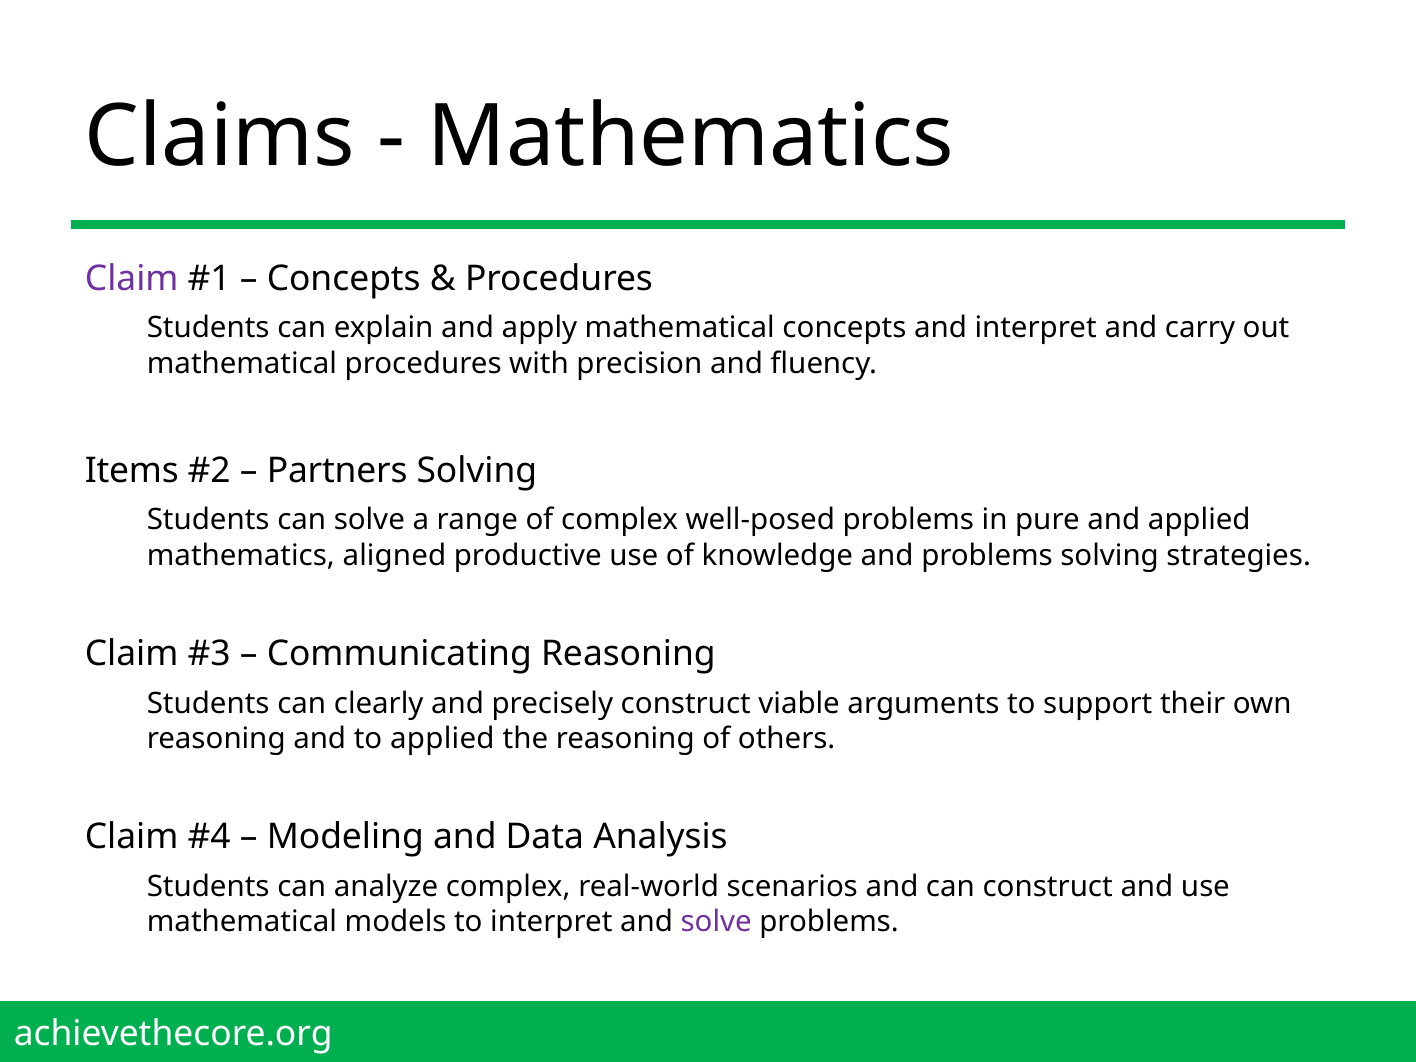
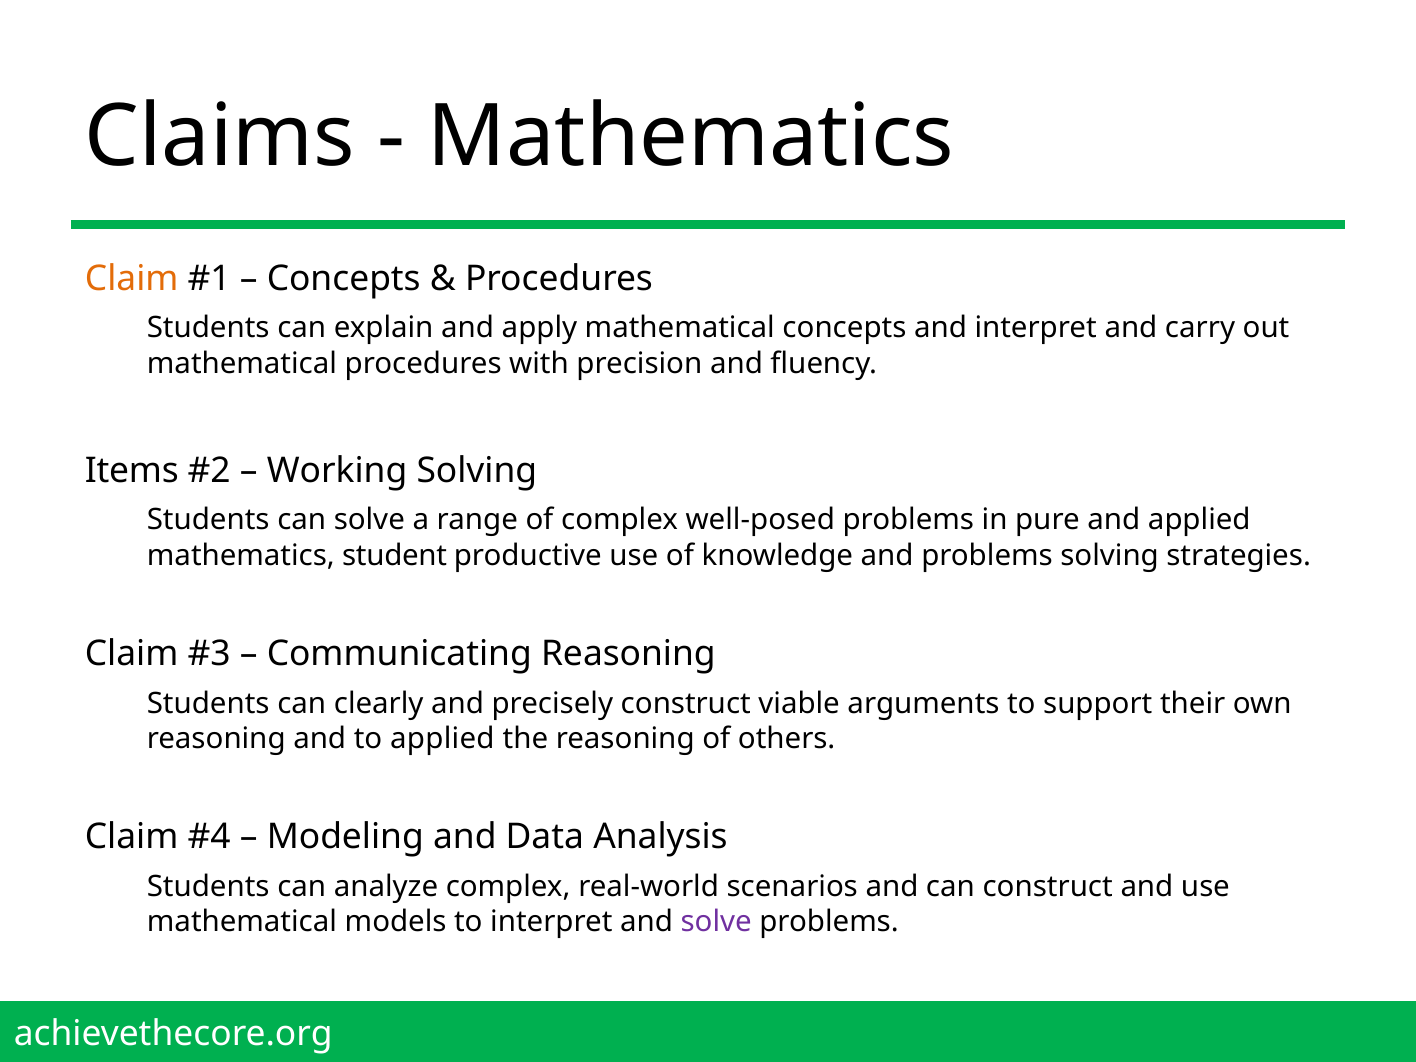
Claim colour: purple -> orange (132, 279)
Partners: Partners -> Working (337, 471)
aligned: aligned -> student (395, 556)
